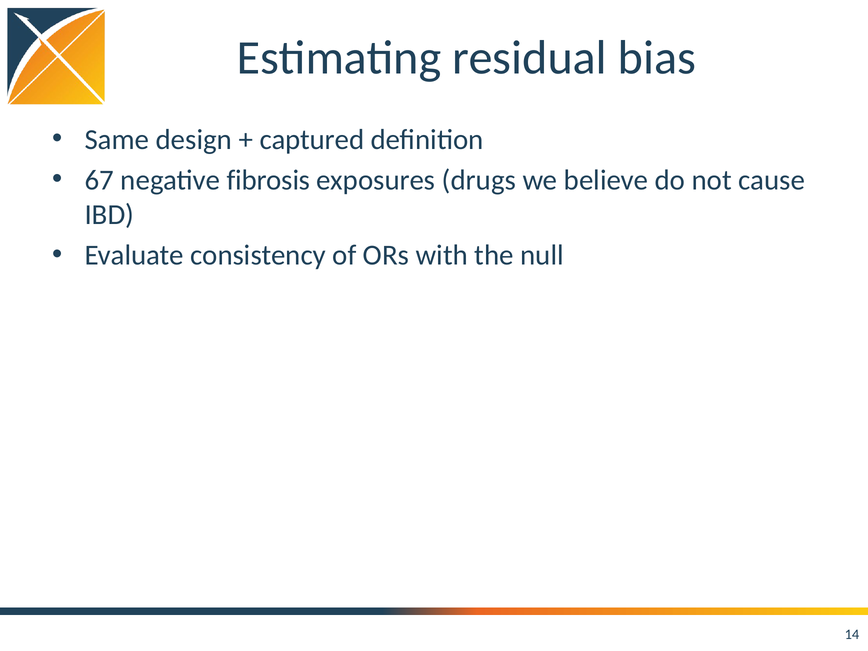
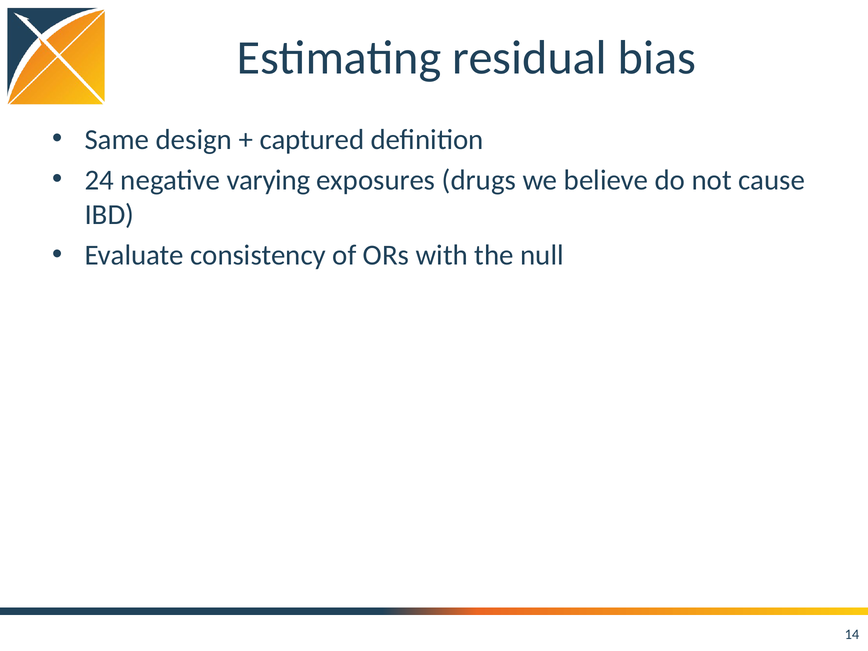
67: 67 -> 24 (99, 180)
fibrosis: fibrosis -> varying (268, 180)
